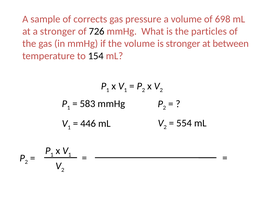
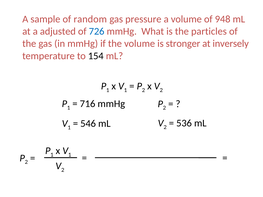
corrects: corrects -> random (90, 19)
698: 698 -> 948 (223, 19)
a stronger: stronger -> adjusted (58, 31)
726 colour: black -> blue (97, 31)
between: between -> inversely (231, 44)
583: 583 -> 716 (88, 104)
554: 554 -> 536 (184, 123)
446: 446 -> 546 (88, 124)
